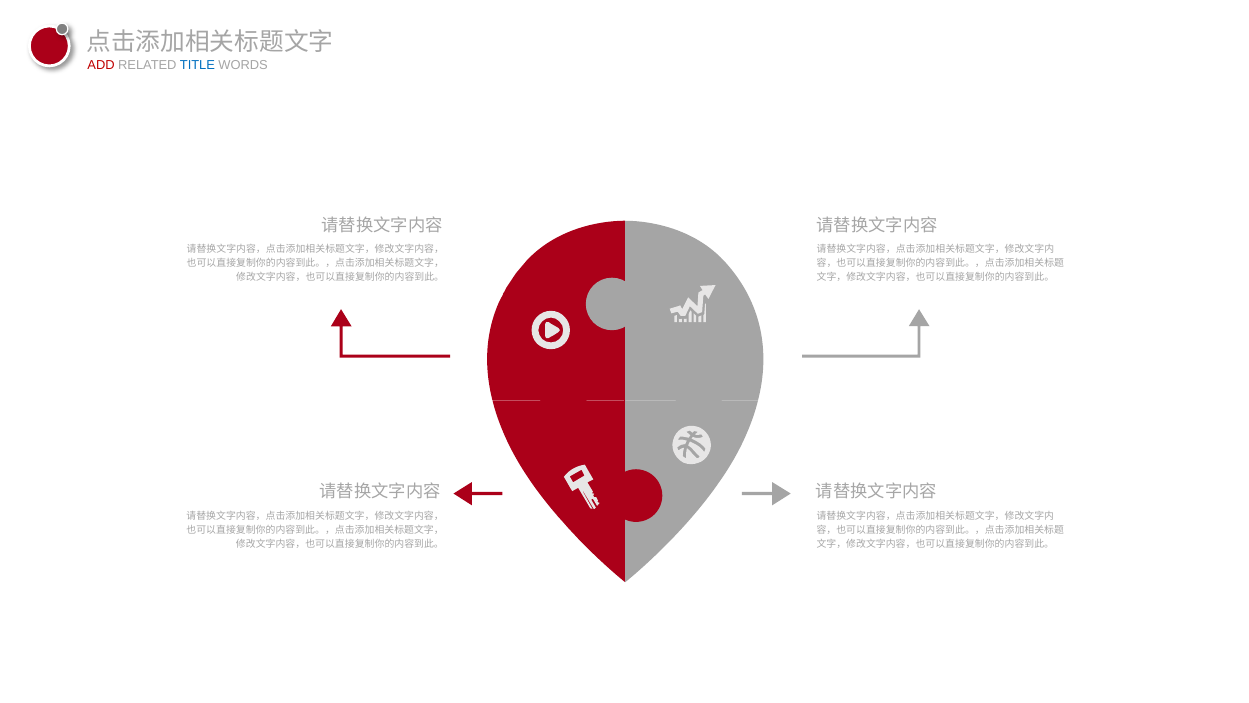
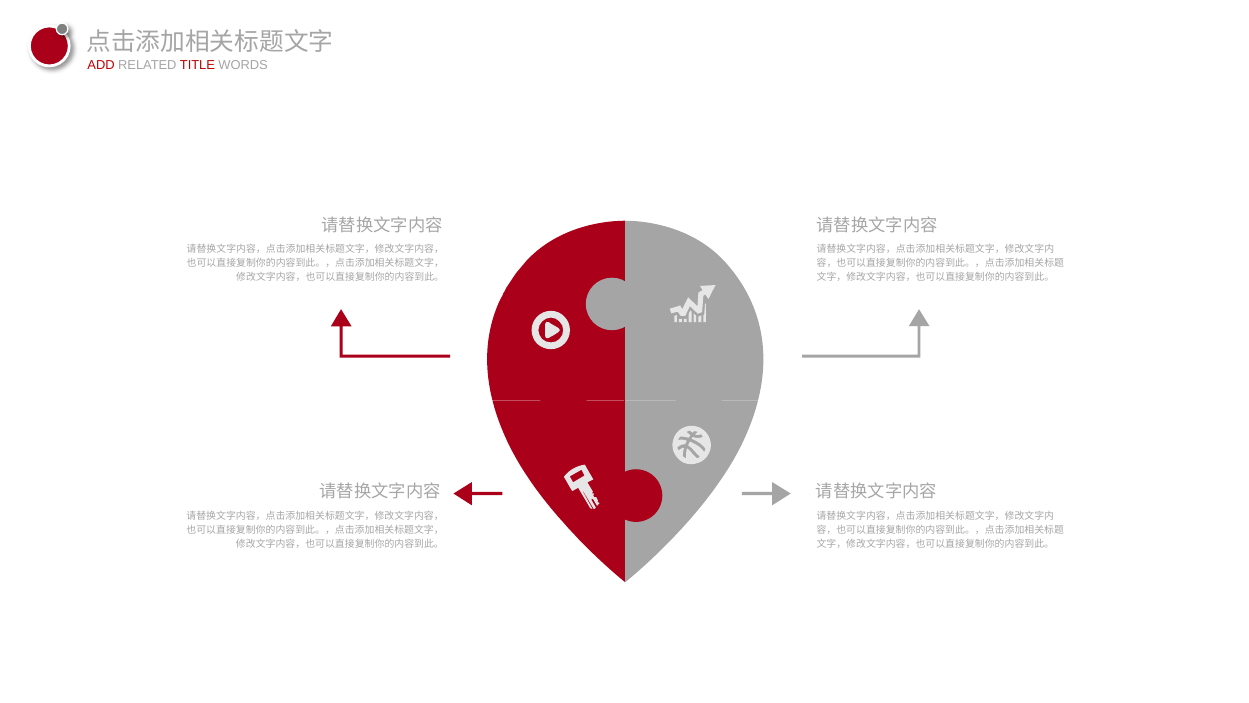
TITLE colour: blue -> red (197, 66)
